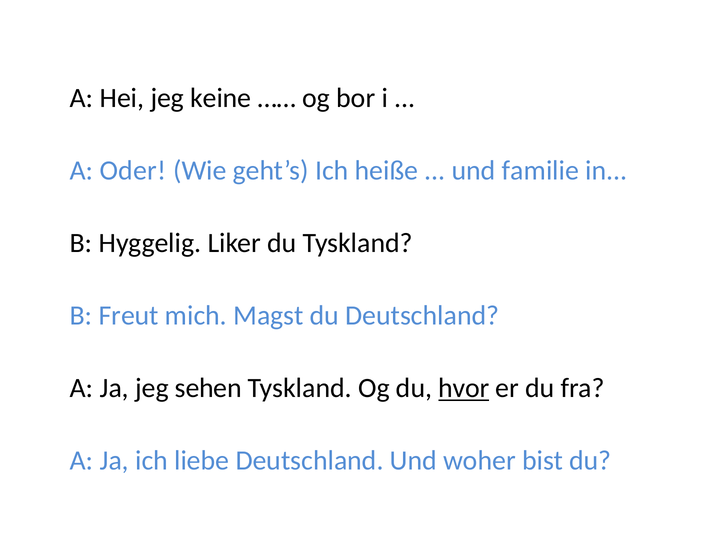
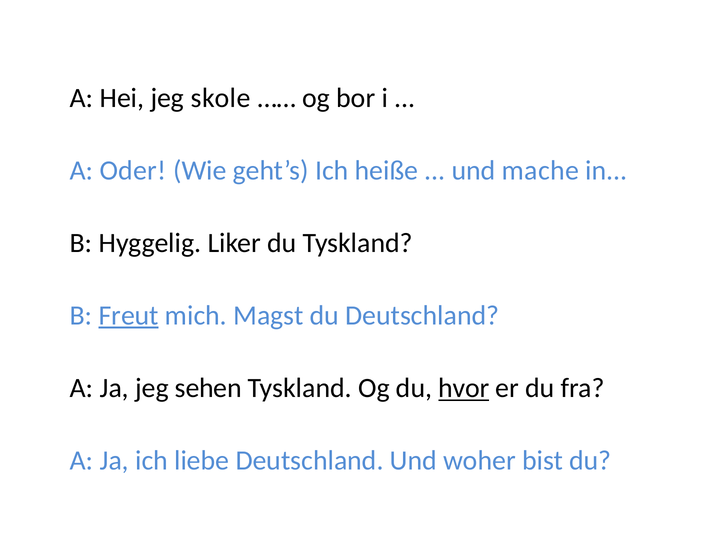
keine: keine -> skole (221, 98)
familie: familie -> mache (540, 170)
Freut underline: none -> present (129, 315)
